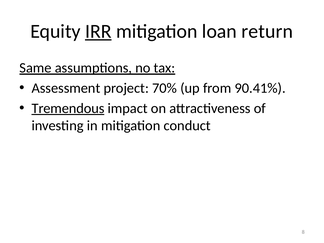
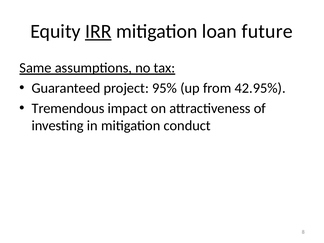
return: return -> future (267, 31)
Assessment: Assessment -> Guaranteed (66, 88)
70%: 70% -> 95% (165, 88)
90.41%: 90.41% -> 42.95% (260, 88)
Tremendous underline: present -> none (68, 108)
